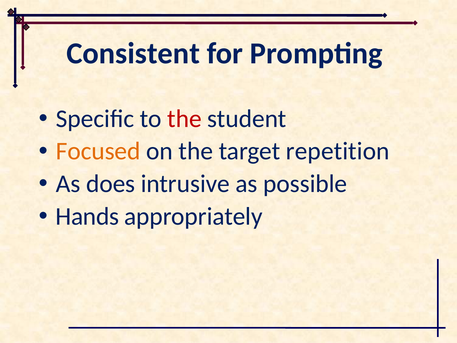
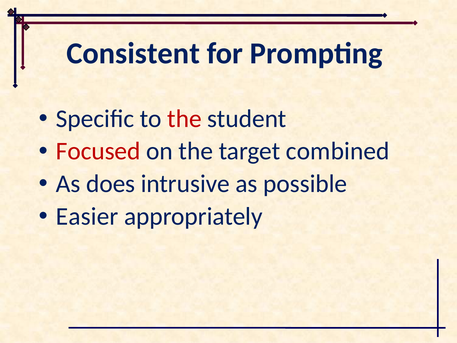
Focused colour: orange -> red (98, 151)
repetition: repetition -> combined (338, 151)
Hands: Hands -> Easier (87, 216)
